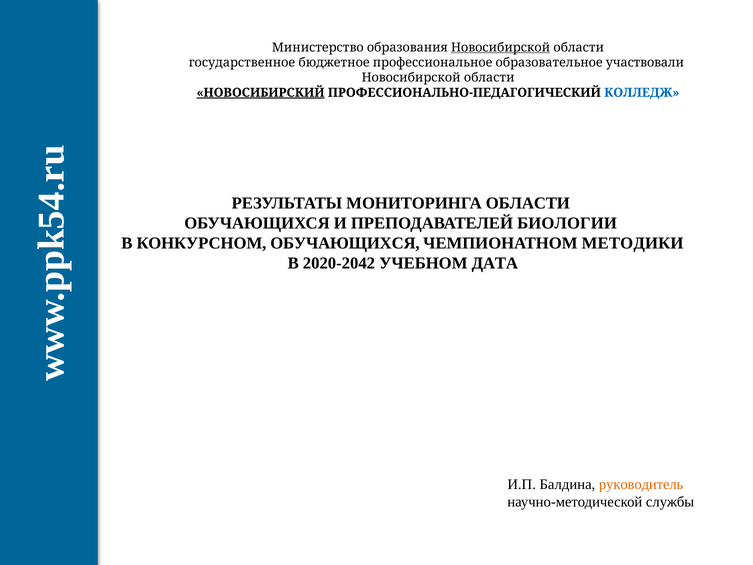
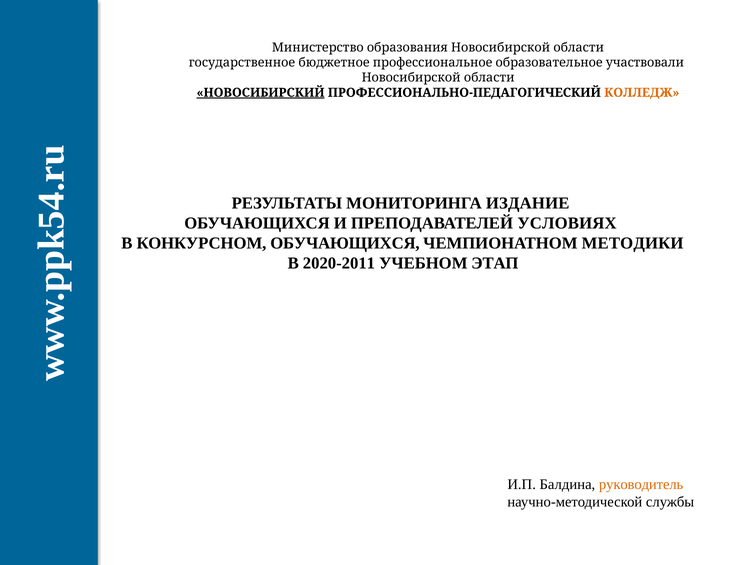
Новосибирской underline: present -> none (501, 47)
КОЛЛЕДЖ colour: blue -> orange (642, 93)
МОНИТОРИНГА ОБЛАСТИ: ОБЛАСТИ -> ИЗДАНИЕ (528, 203)
БИОЛОГИИ: БИОЛОГИИ -> УСЛОВИЯХ (567, 223)
2020-2042: 2020-2042 -> 2020-2011 (339, 263)
ДАТА: ДАТА -> ЭТАП (495, 263)
